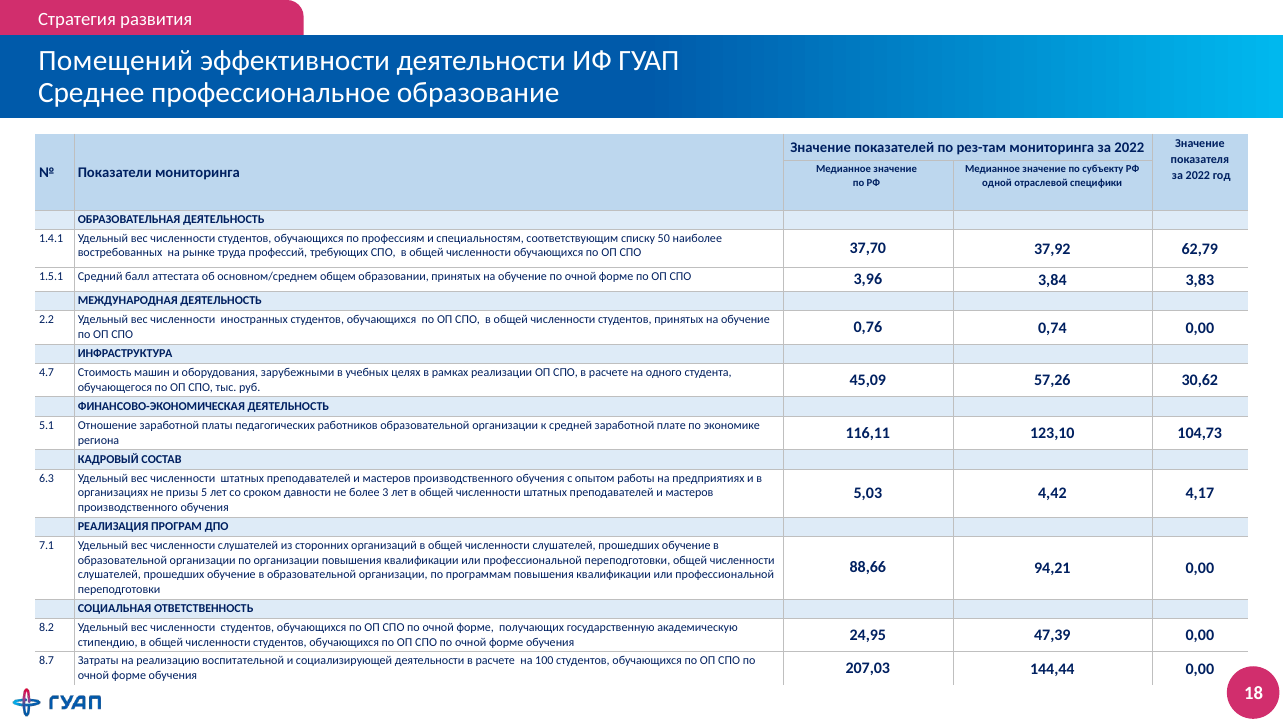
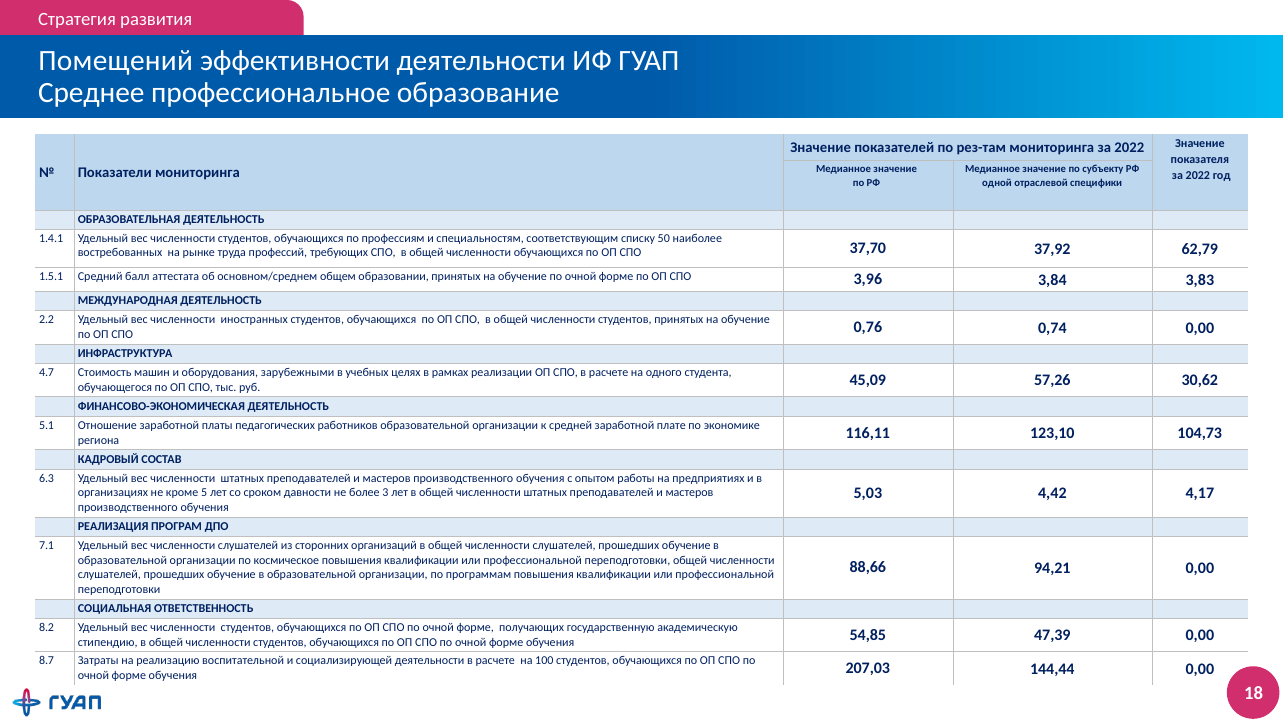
призы: призы -> кроме (182, 493)
по организации: организации -> космическое (286, 560)
24,95: 24,95 -> 54,85 (868, 635)
